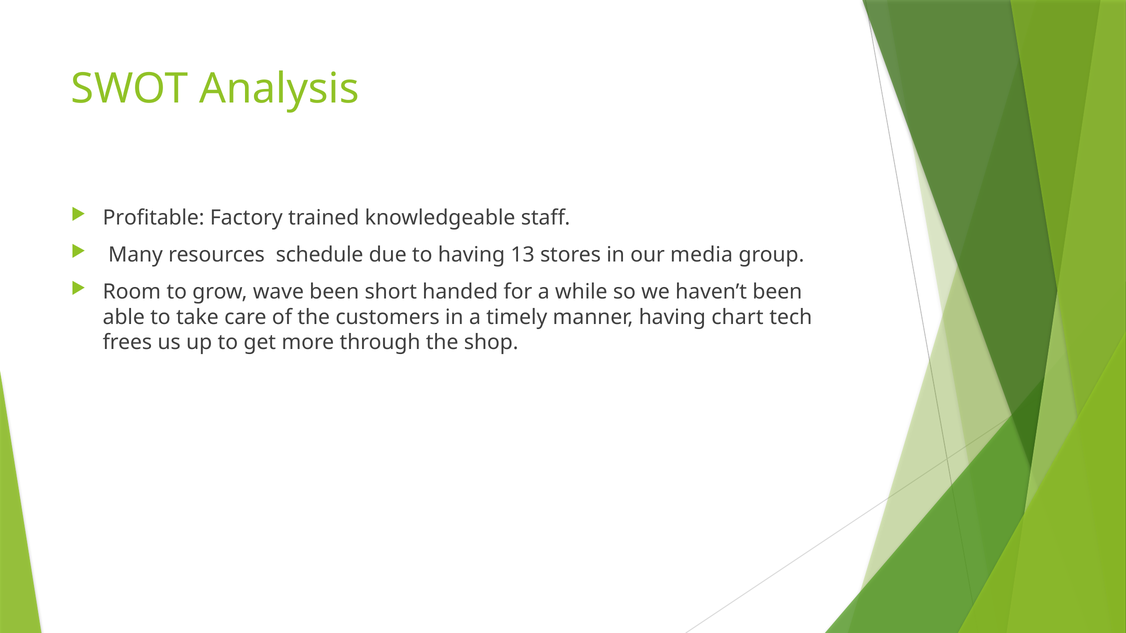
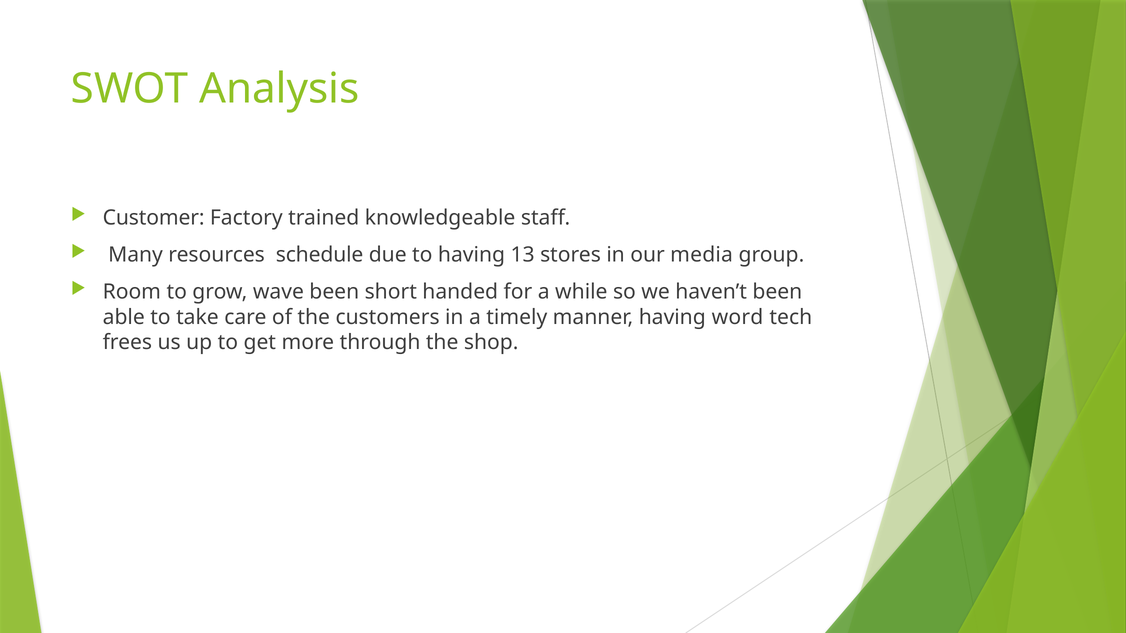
Profitable: Profitable -> Customer (154, 218)
chart: chart -> word (737, 317)
